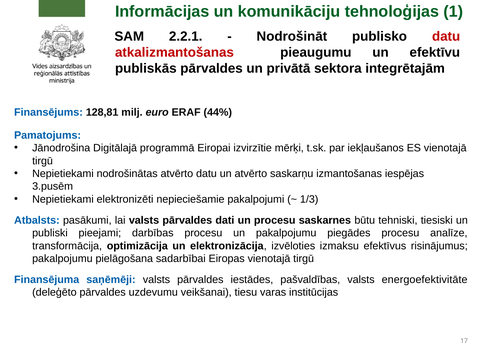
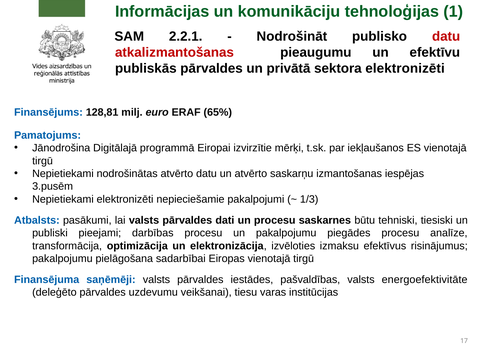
sektora integrētajām: integrētajām -> elektronizēti (405, 68)
44%: 44% -> 65% (218, 112)
